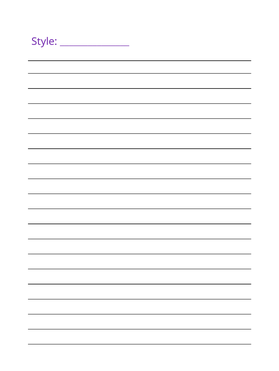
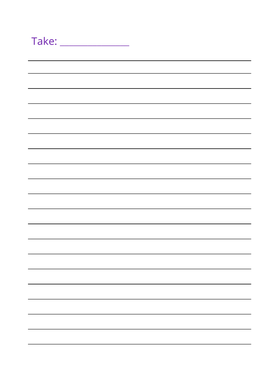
Style: Style -> Take (44, 42)
